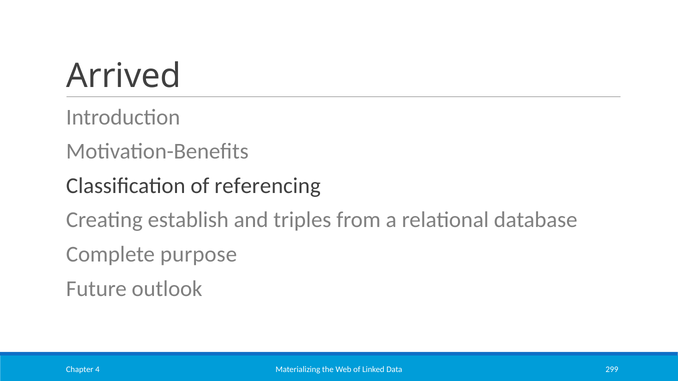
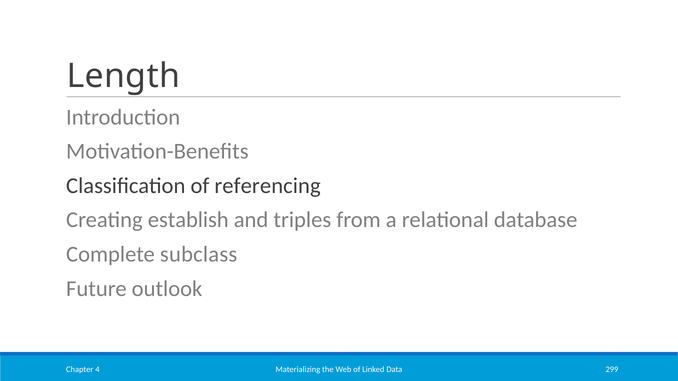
Arrived: Arrived -> Length (123, 76)
purpose: purpose -> subclass (199, 255)
